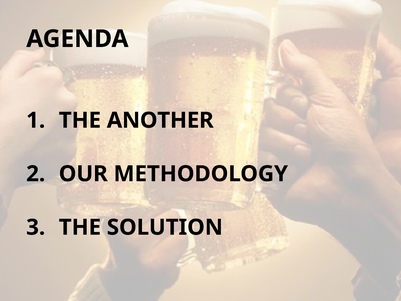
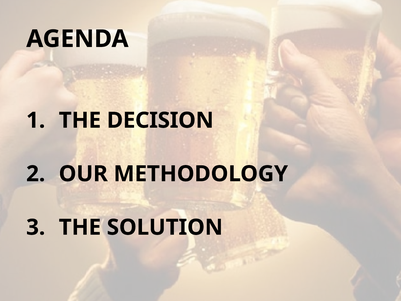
ANOTHER: ANOTHER -> DECISION (160, 120)
